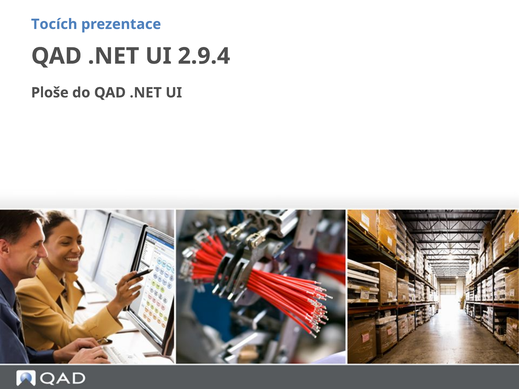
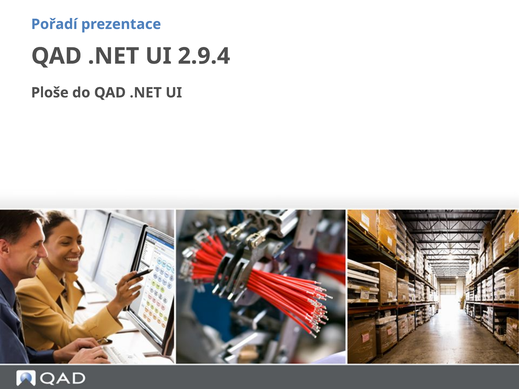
Tocích: Tocích -> Pořadí (54, 24)
